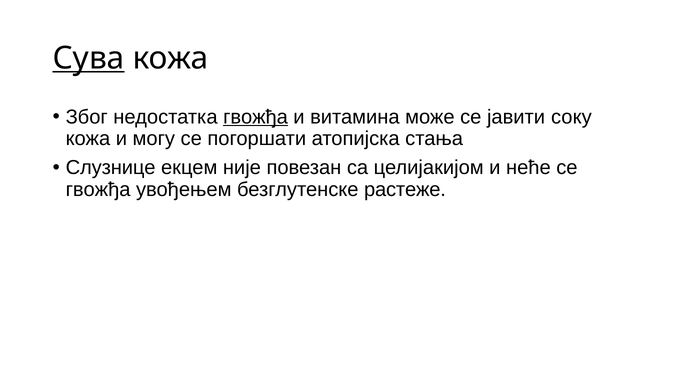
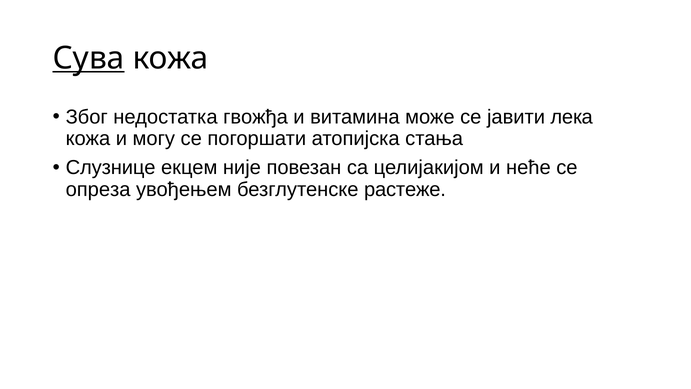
гвожђа underline: present -> none (256, 117)
соку: соку -> лека (572, 117)
гвожђа: гвожђа -> опреза (98, 189)
